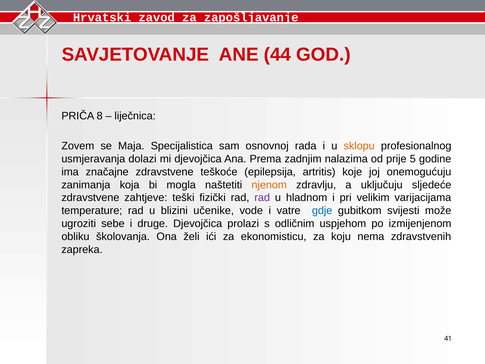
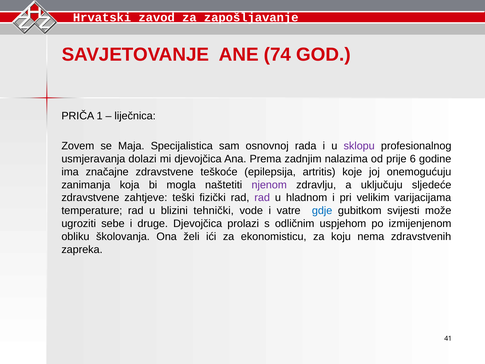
44: 44 -> 74 (278, 54)
8: 8 -> 1 (100, 116)
sklopu colour: orange -> purple (359, 146)
5: 5 -> 6 (413, 159)
njenom colour: orange -> purple (269, 185)
učenike: učenike -> tehnički (214, 211)
